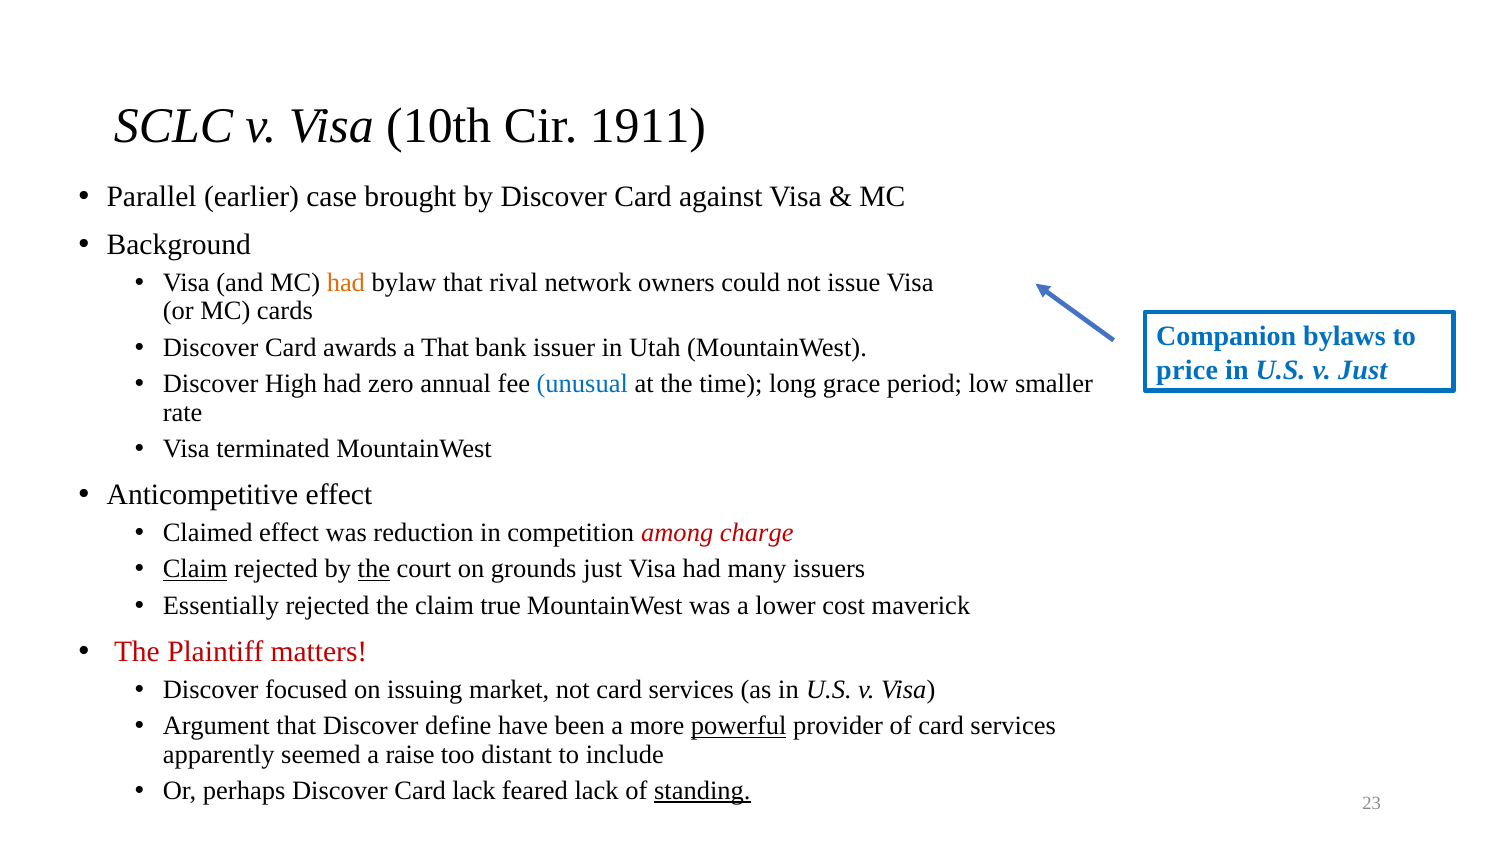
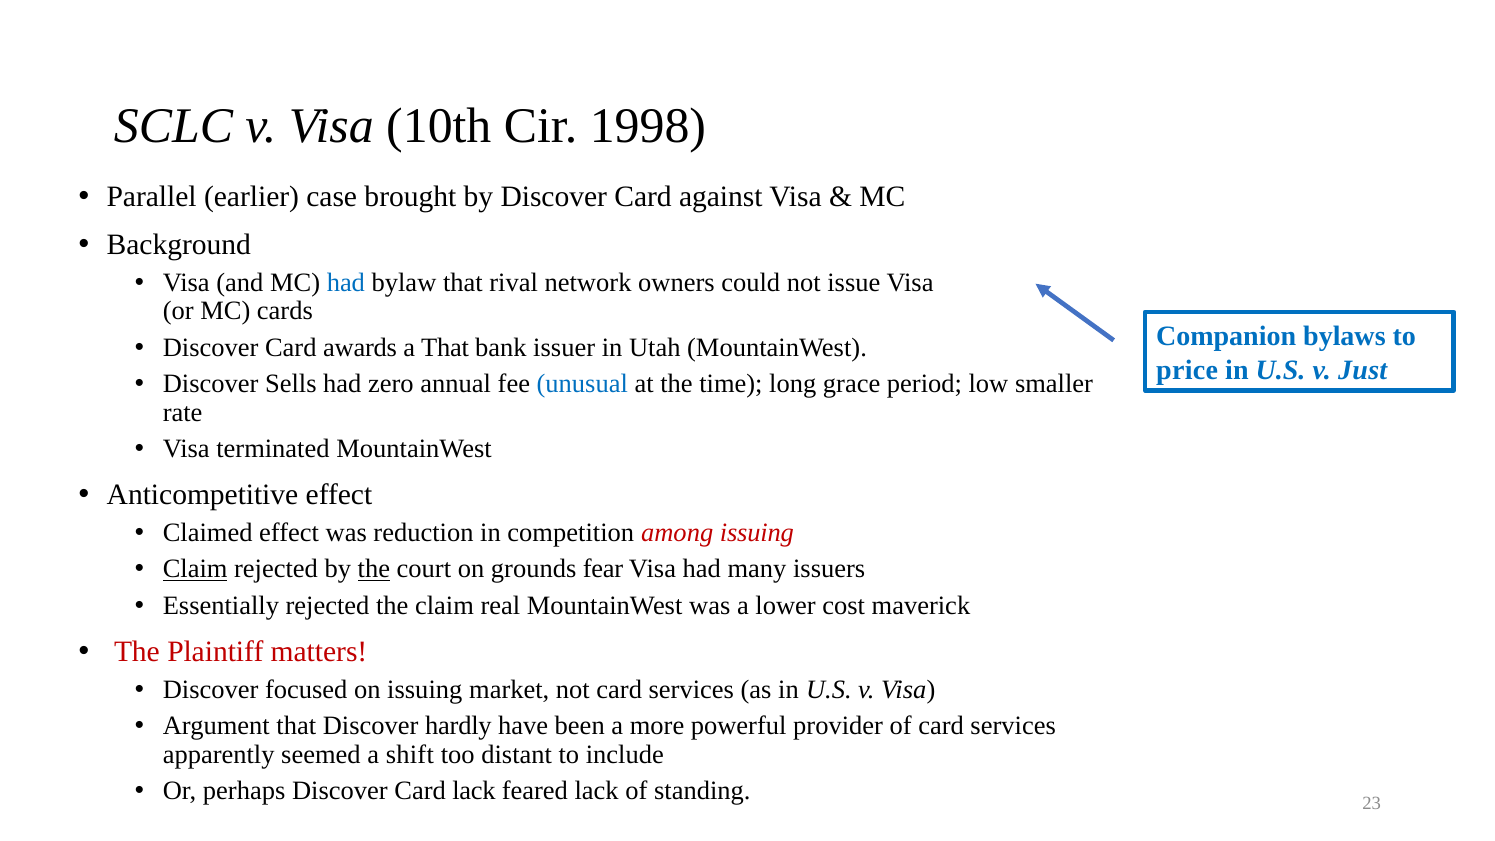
1911: 1911 -> 1998 (648, 126)
had colour: orange -> blue (346, 283)
High: High -> Sells (291, 384)
among charge: charge -> issuing (757, 533)
grounds just: just -> fear (603, 569)
true: true -> real (500, 606)
define: define -> hardly (458, 726)
powerful underline: present -> none (739, 726)
raise: raise -> shift (410, 754)
standing underline: present -> none (702, 791)
